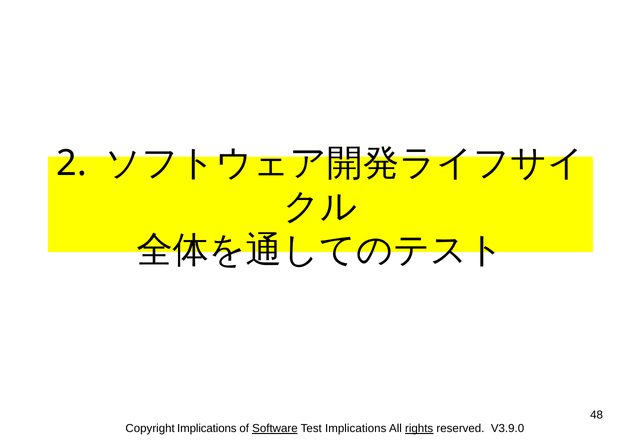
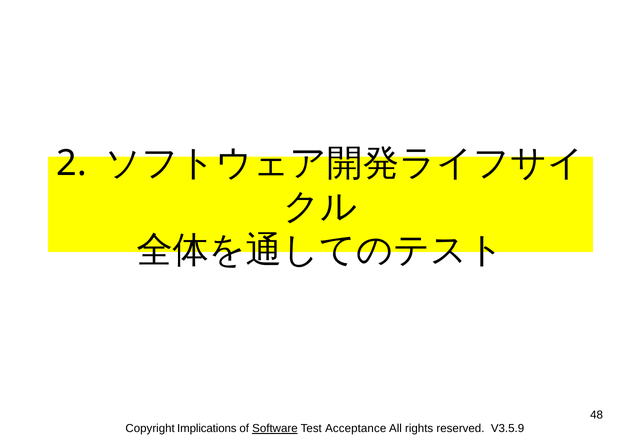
Test Implications: Implications -> Acceptance (356, 428)
rights underline: present -> none (419, 428)
V3.9.0: V3.9.0 -> V3.5.9 (508, 428)
